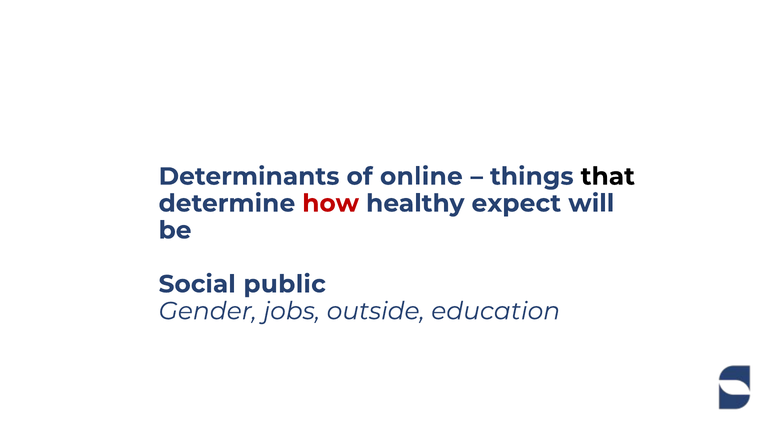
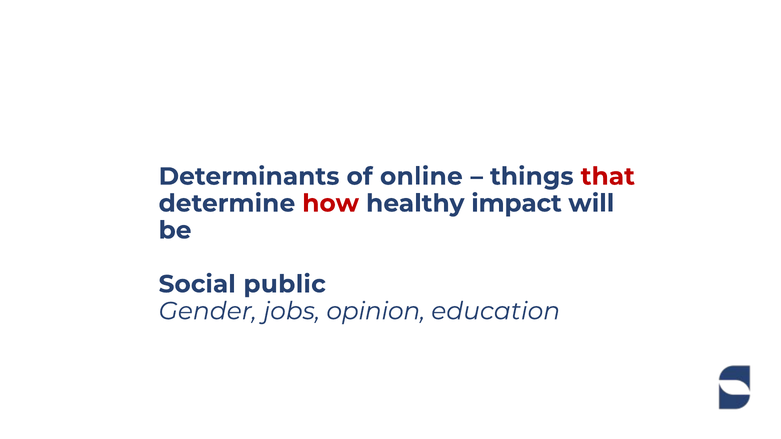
that colour: black -> red (608, 177)
expect: expect -> impact (517, 204)
outside: outside -> opinion (376, 311)
